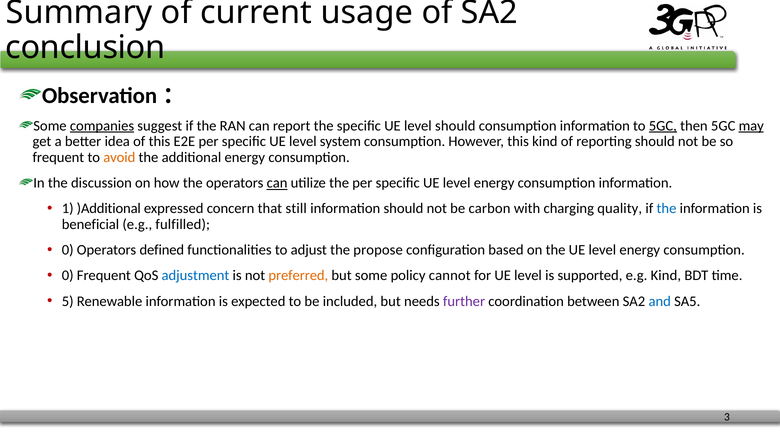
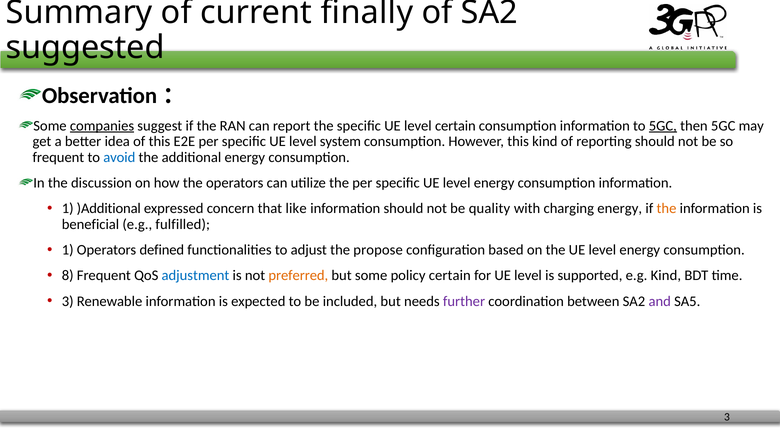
usage: usage -> finally (367, 13)
conclusion: conclusion -> suggested (85, 48)
level should: should -> certain (455, 126)
may underline: present -> none (751, 126)
avoid colour: orange -> blue (119, 157)
can underline: present -> none (277, 183)
still: still -> like (296, 209)
carbon: carbon -> quality (489, 209)
charging quality: quality -> energy (620, 209)
the colour: blue -> orange (667, 209)
0: 0 -> 1 (68, 250)
0: 0 -> 8 (68, 275)
policy cannot: cannot -> certain (450, 275)
5: 5 -> 3 (68, 301)
and colour: blue -> purple (660, 301)
